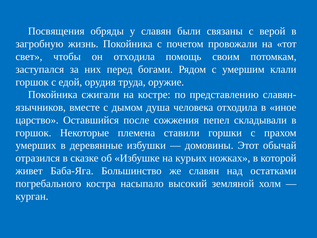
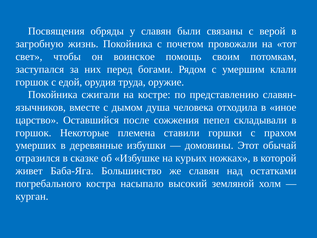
он отходила: отходила -> воинское (134, 57)
